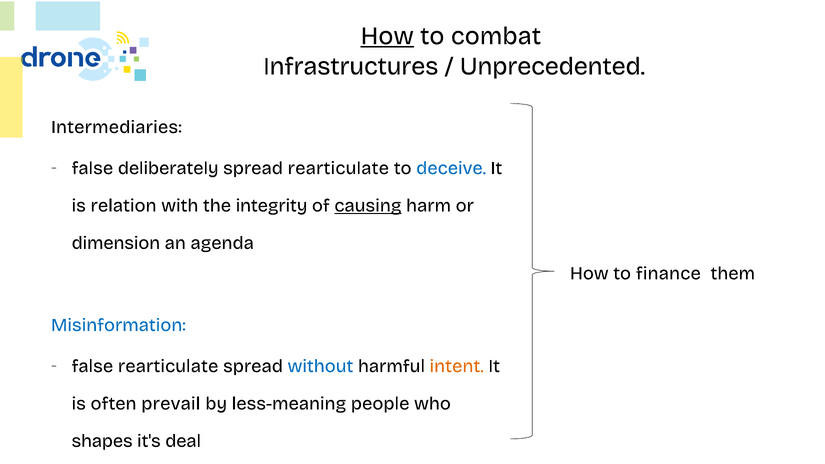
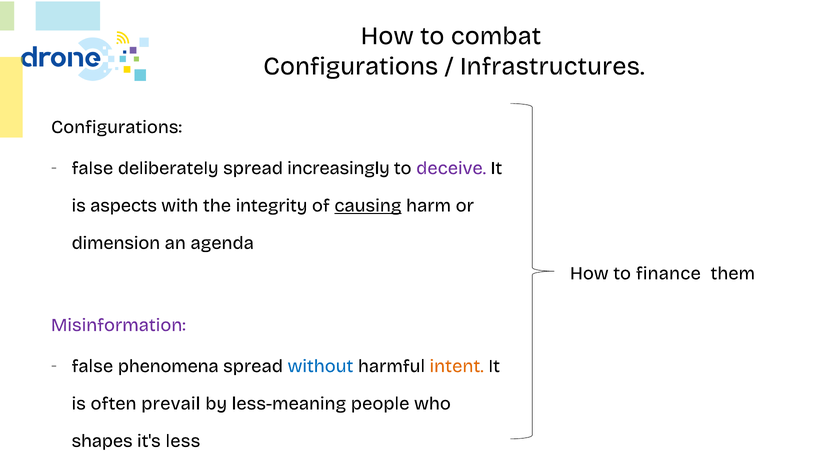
How underline: present -> none (387, 36)
Infrastructures: Infrastructures -> Configurations (351, 66)
Unprecedented: Unprecedented -> Infrastructures (552, 66)
Intermediaries: Intermediaries -> Configurations (116, 127)
spread rearticulate: rearticulate -> increasingly (338, 168)
deceive colour: blue -> purple (451, 168)
relation: relation -> aspects (124, 205)
Misinformation colour: blue -> purple (118, 325)
false rearticulate: rearticulate -> phenomena (168, 366)
deal: deal -> less (183, 441)
